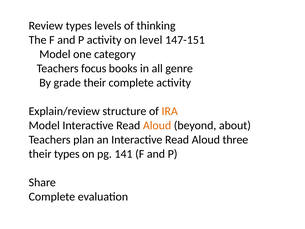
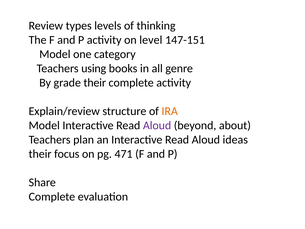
focus: focus -> using (94, 68)
Aloud colour: orange -> purple (157, 125)
three: three -> ideas (235, 140)
their types: types -> focus (67, 154)
141: 141 -> 471 (124, 154)
